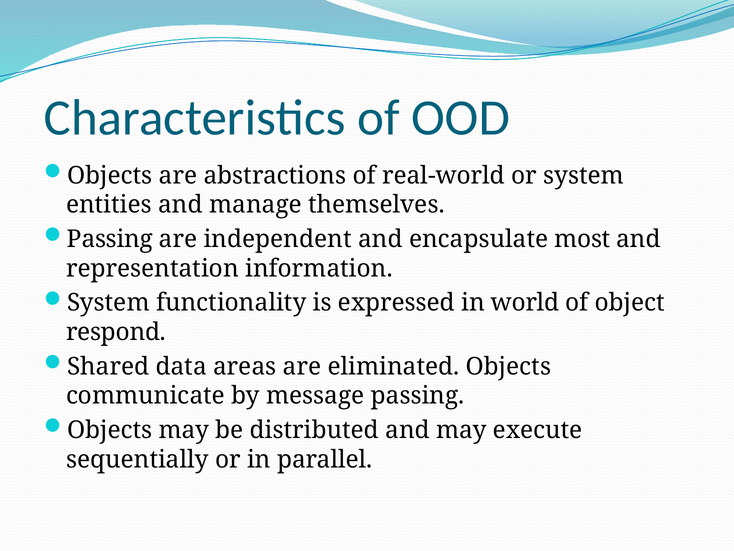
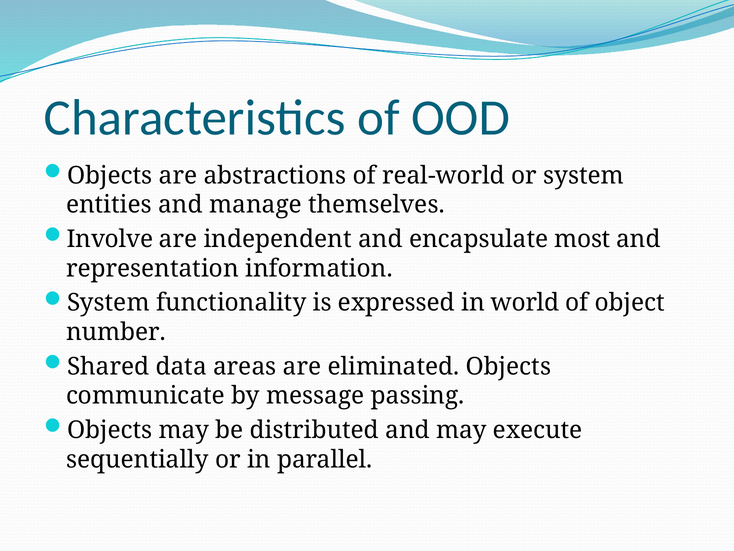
Passing: Passing -> Involve (110, 239)
respond: respond -> number (116, 332)
